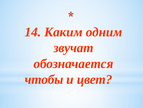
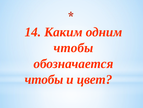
звучат: звучат -> чтобы (73, 47)
